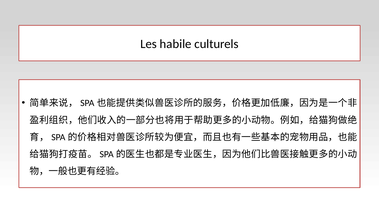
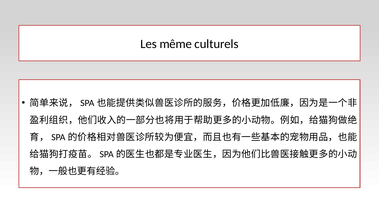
habile: habile -> même (176, 44)
